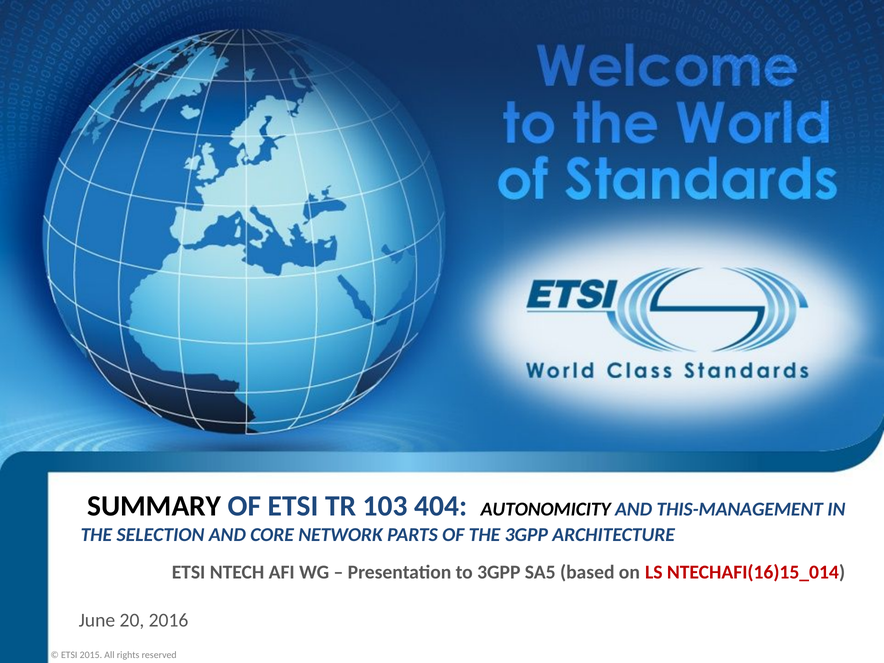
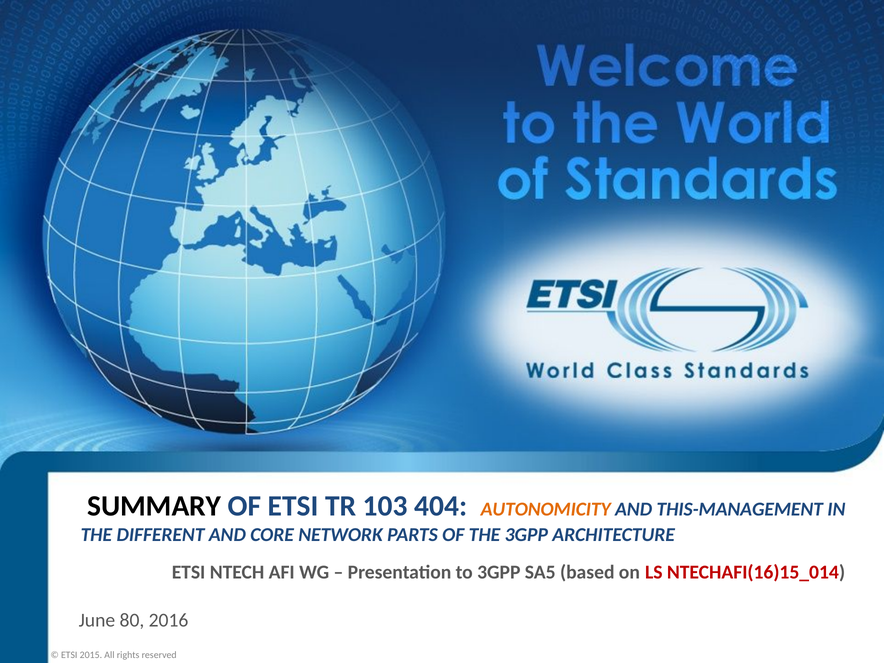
AUTONOMICITY colour: black -> orange (546, 509)
SELECTION: SELECTION -> DIFFERENT (161, 535)
20: 20 -> 80 (132, 620)
